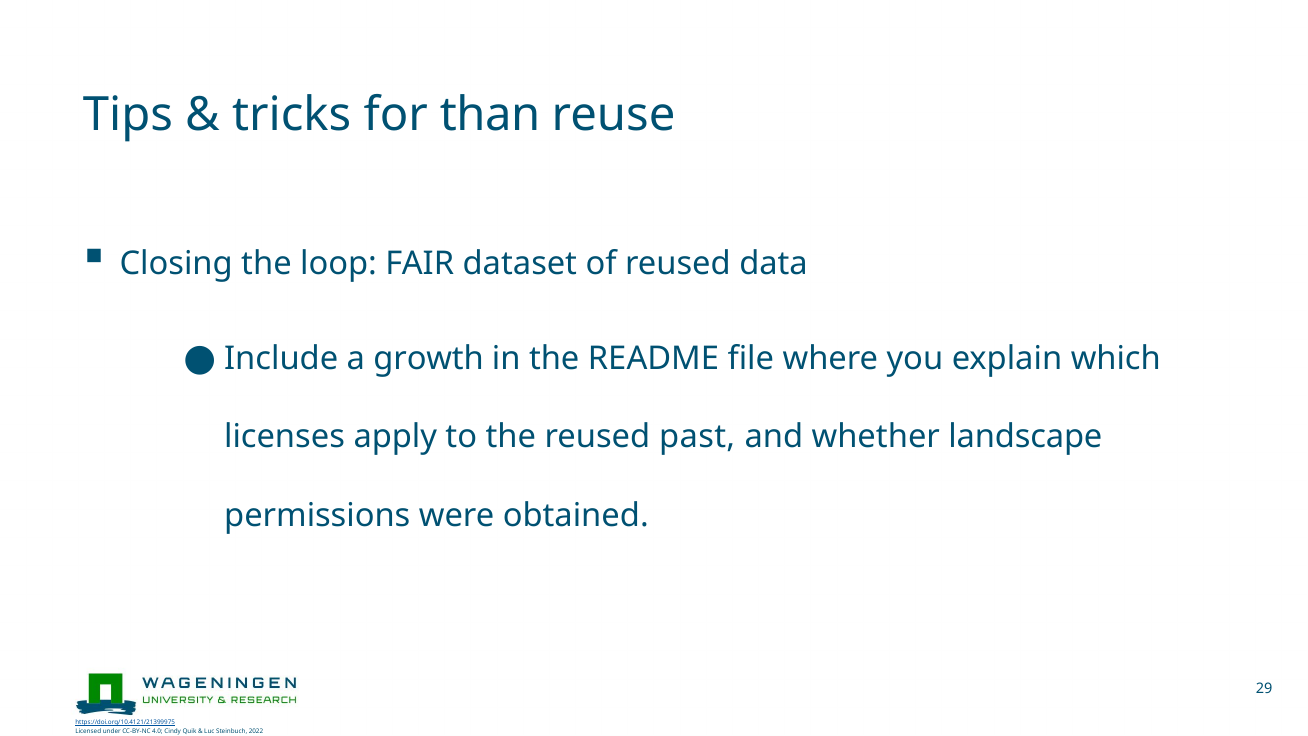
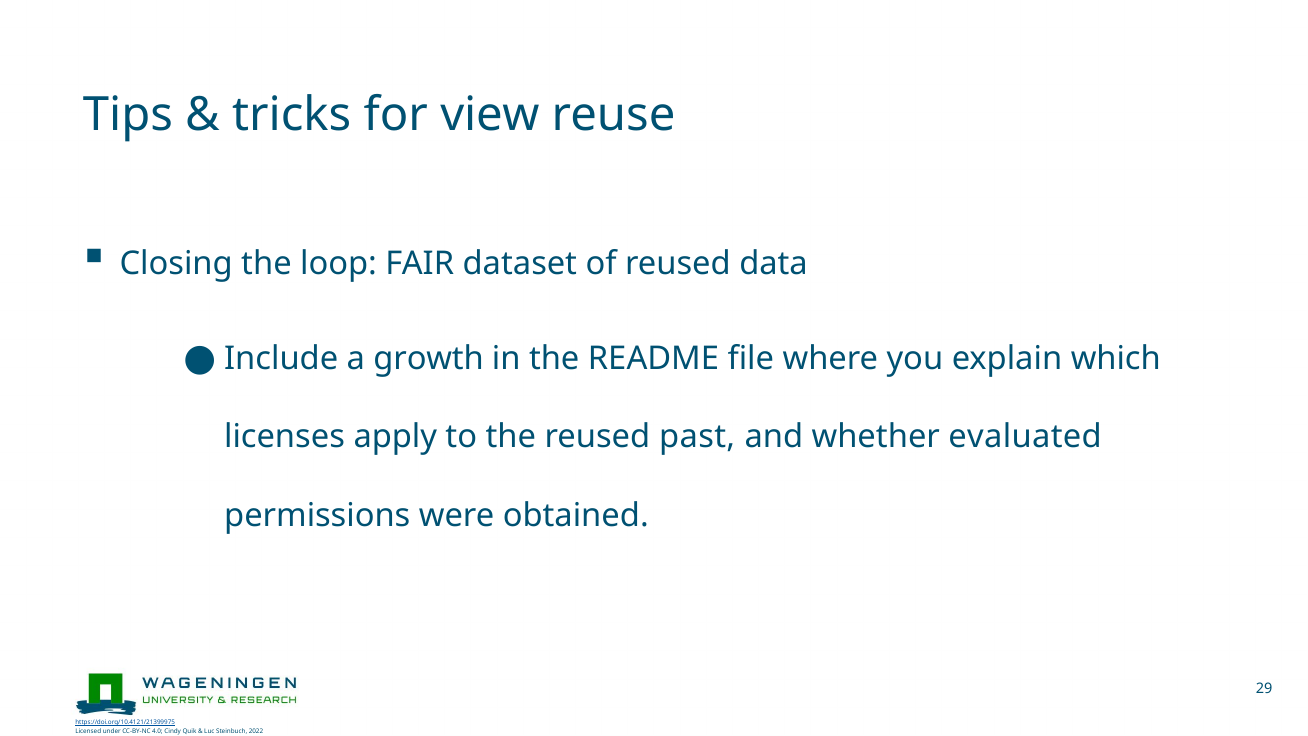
than: than -> view (490, 115)
landscape: landscape -> evaluated (1025, 437)
